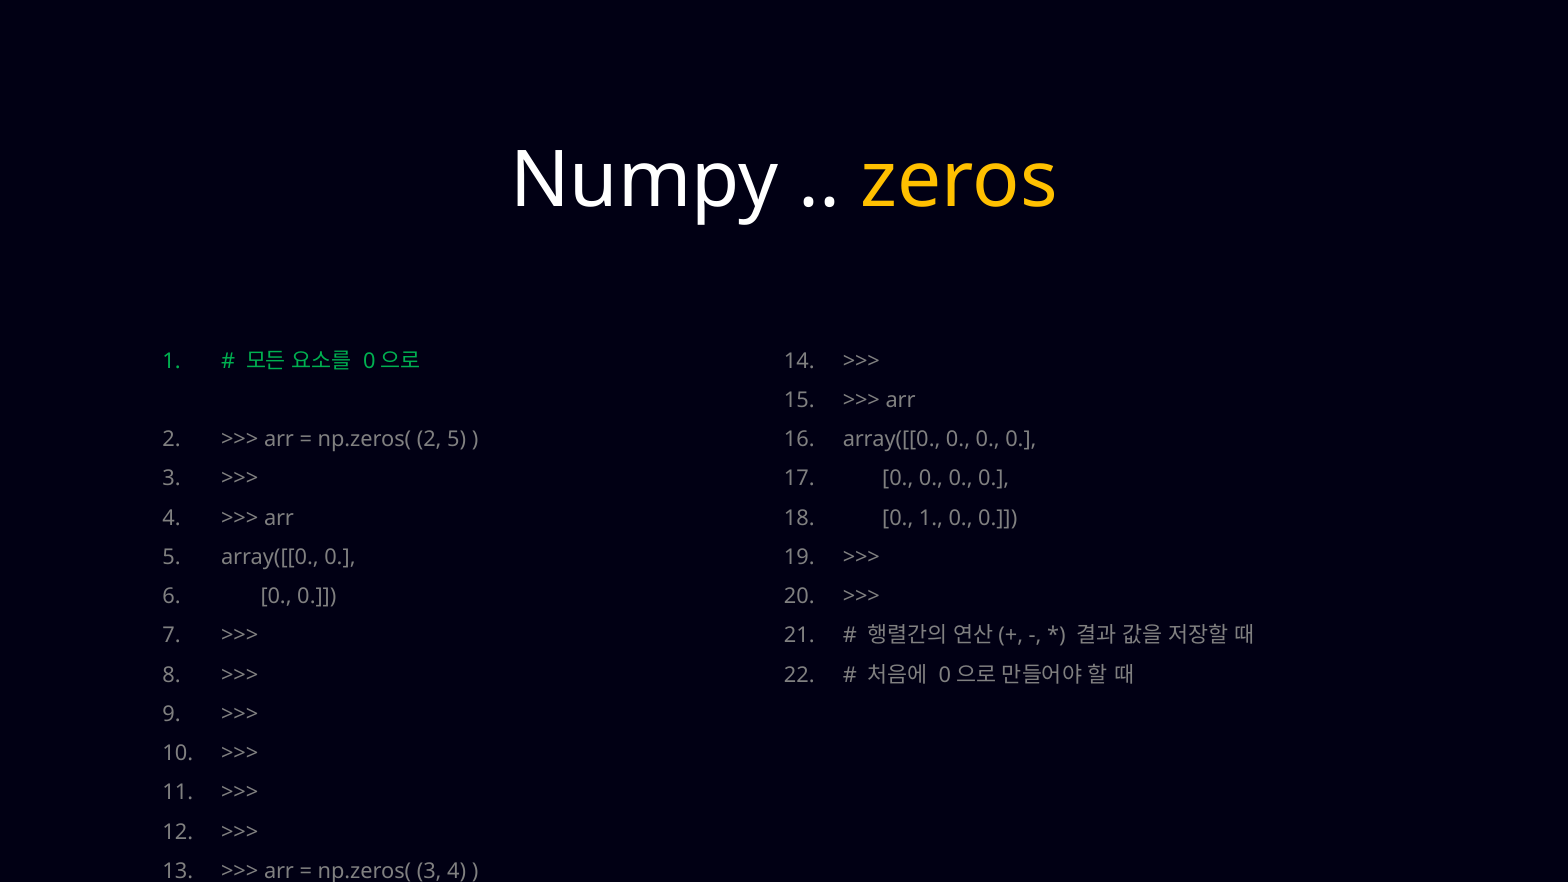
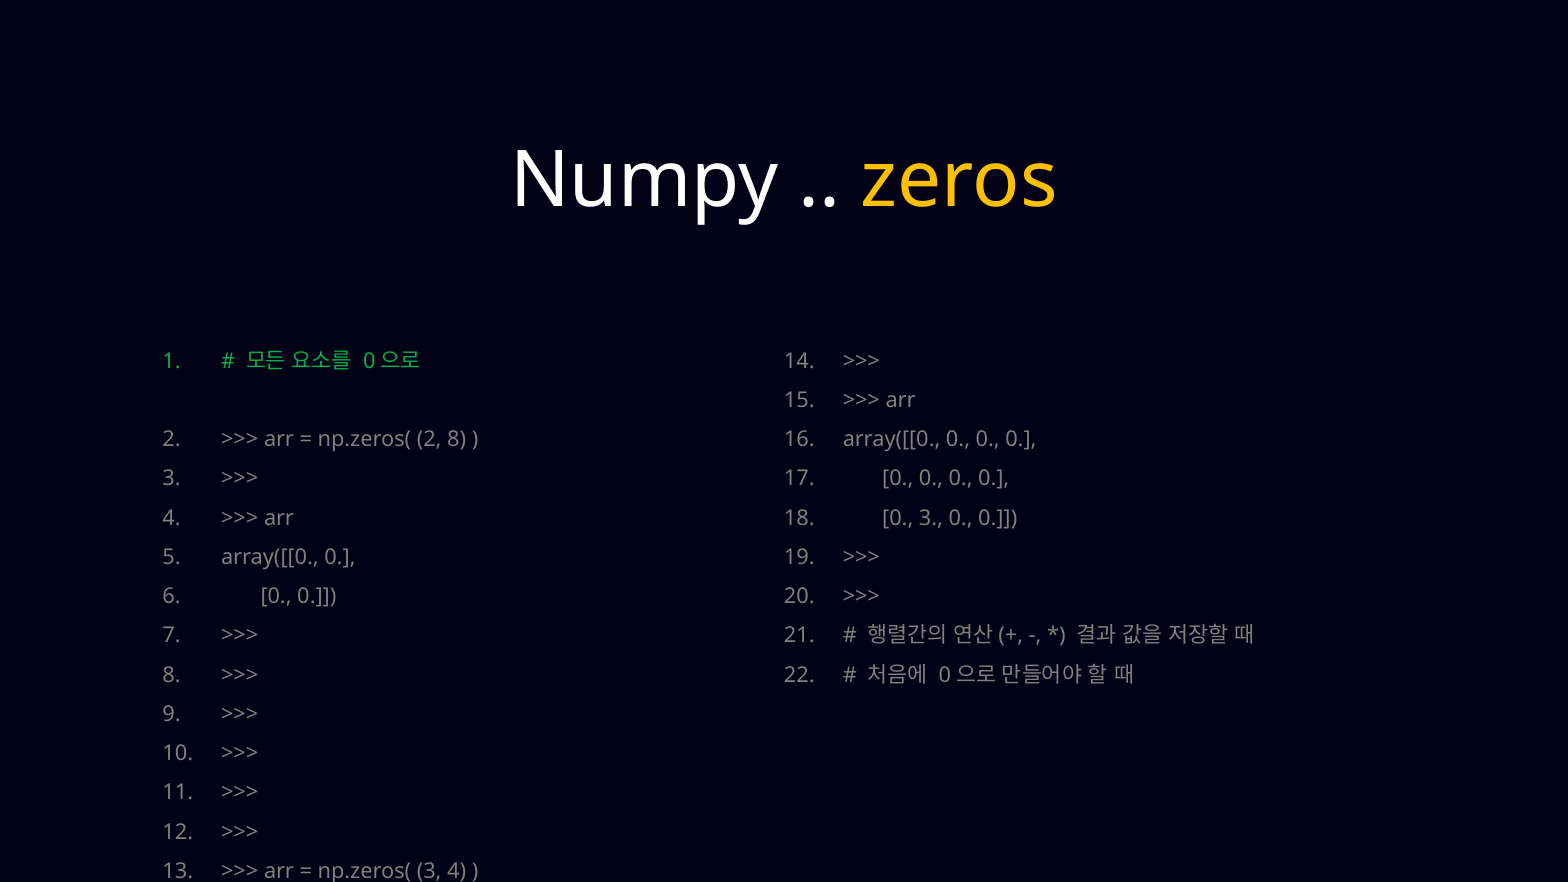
2 5: 5 -> 8 (457, 439)
0 1: 1 -> 3 (931, 518)
